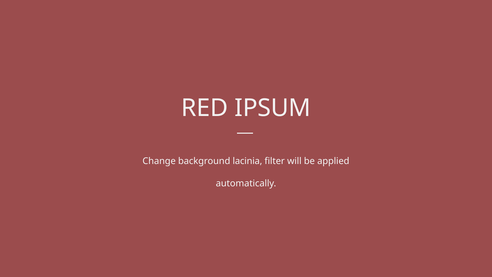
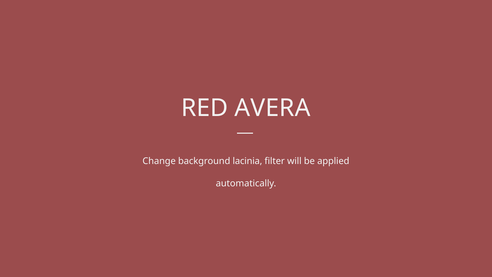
IPSUM: IPSUM -> AVERA (273, 108)
